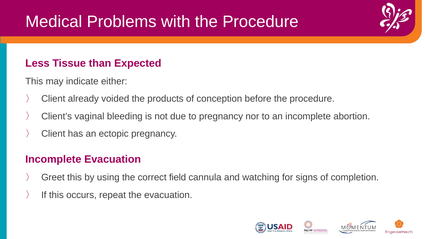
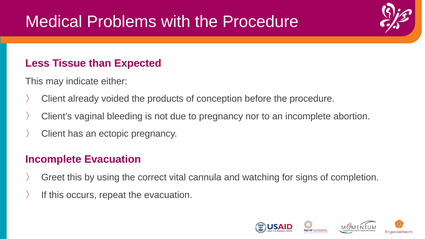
field: field -> vital (178, 177)
